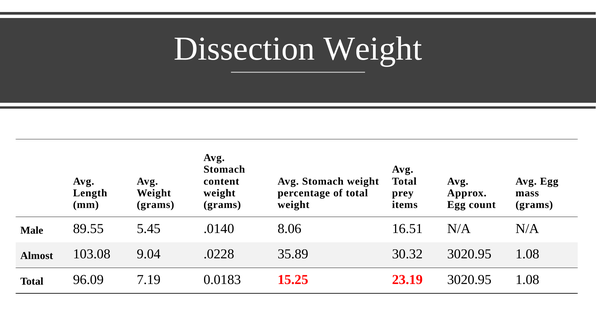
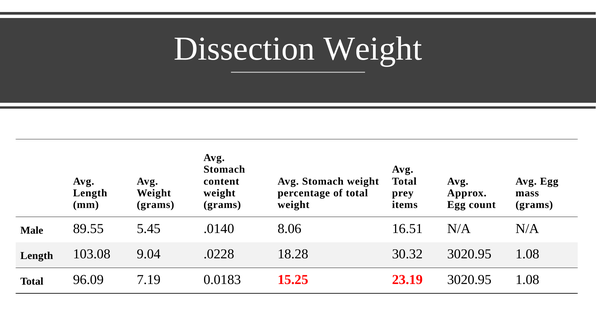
Almost: Almost -> Length (37, 256)
35.89: 35.89 -> 18.28 (293, 254)
